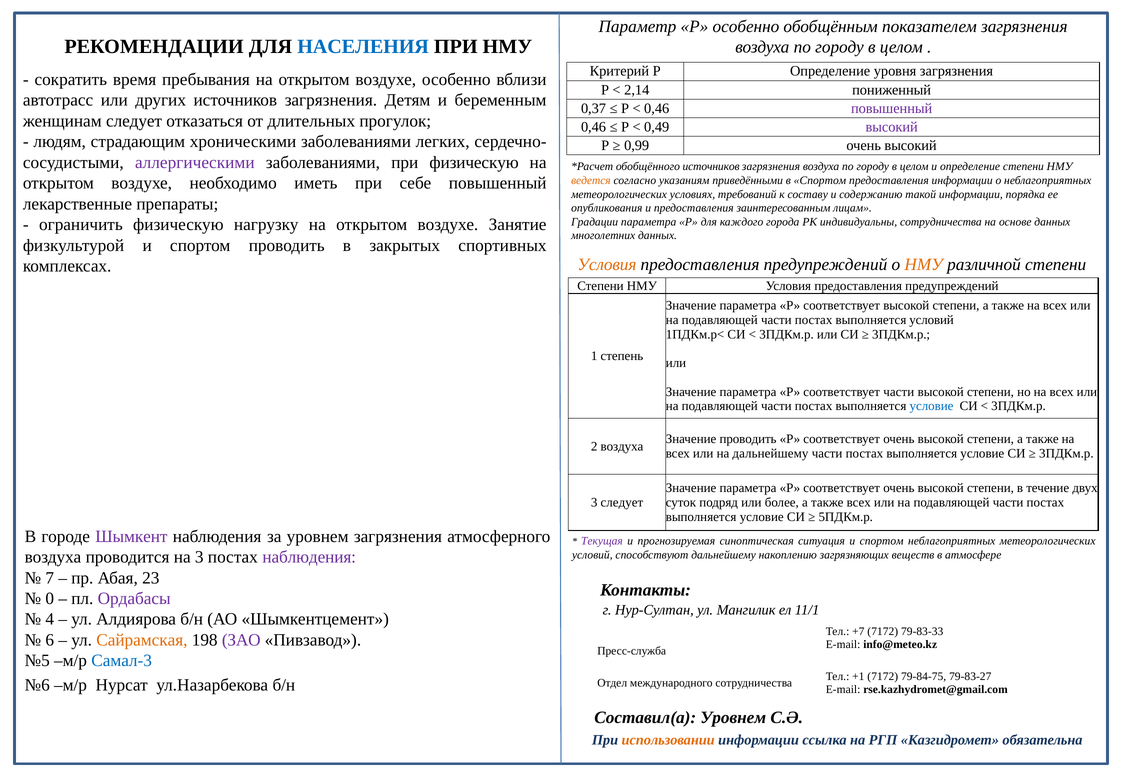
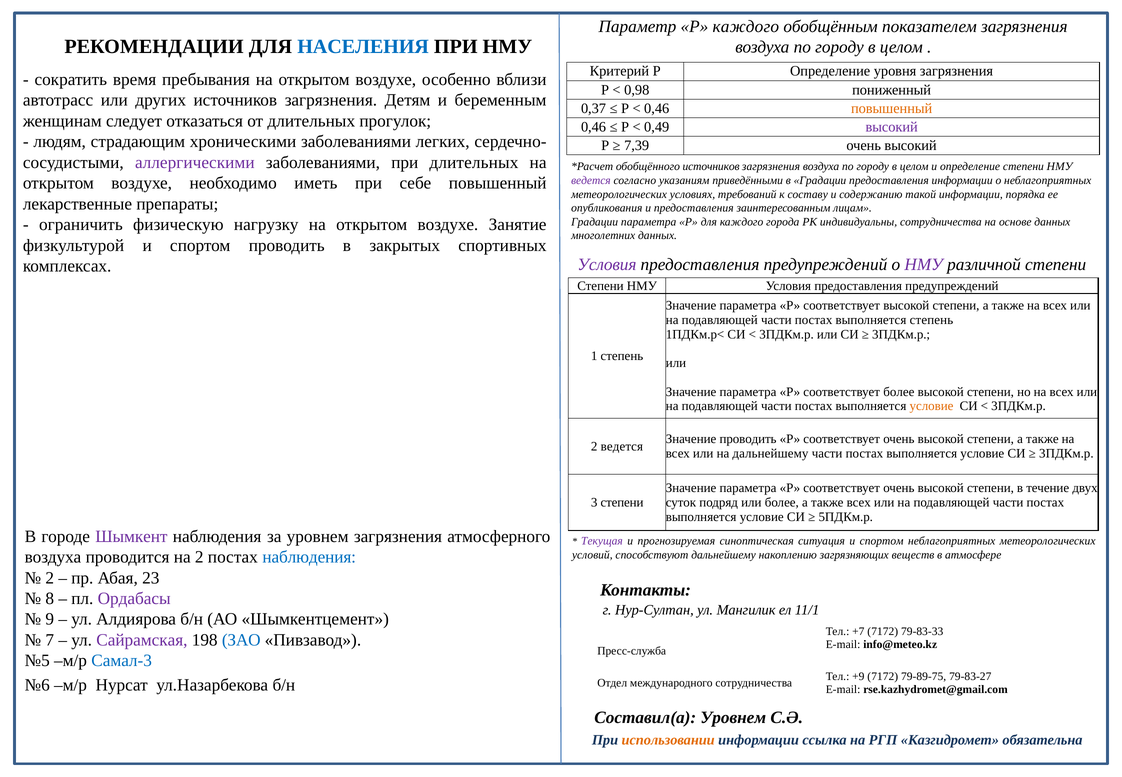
Р особенно: особенно -> каждого (746, 26)
2,14: 2,14 -> 0,98 (637, 90)
повышенный colour: purple -> orange (892, 108)
0,99: 0,99 -> 7,39 (637, 145)
при физическую: физическую -> длительных (474, 162)
ведется colour: orange -> purple (591, 180)
в Спортом: Спортом -> Градации (820, 180)
Условия colour: orange -> purple (607, 265)
НМУ colour: orange -> purple (924, 265)
выполняется условий: условий -> степень (931, 320)
соответствует части: части -> более (899, 392)
условие colour: blue -> orange (932, 406)
2 воздуха: воздуха -> ведется (622, 446)
3 следует: следует -> степени (622, 502)
на 3: 3 -> 2 (199, 557)
наблюдения colour: purple -> blue (309, 557)
7: 7 -> 2 (50, 578)
0: 0 -> 8 (50, 598)
4: 4 -> 9 (50, 619)
6: 6 -> 7 (50, 640)
Сайрамская colour: orange -> purple (142, 640)
ЗАО colour: purple -> blue (241, 640)
+1: +1 -> +9 (858, 676)
79-84-75: 79-84-75 -> 79-89-75 (924, 676)
